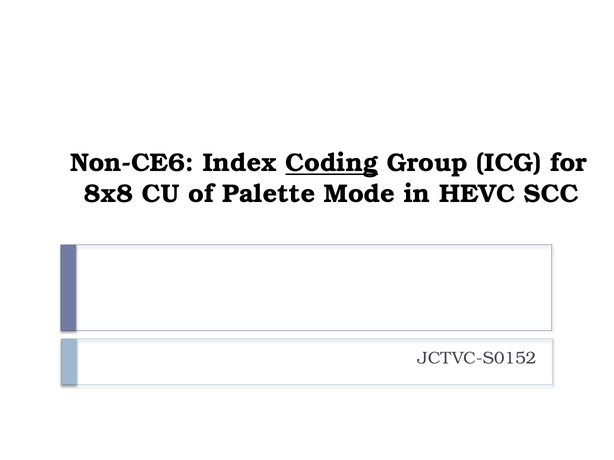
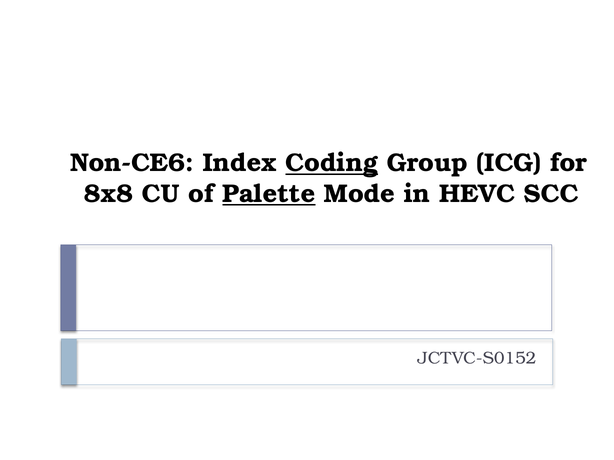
Palette underline: none -> present (269, 194)
